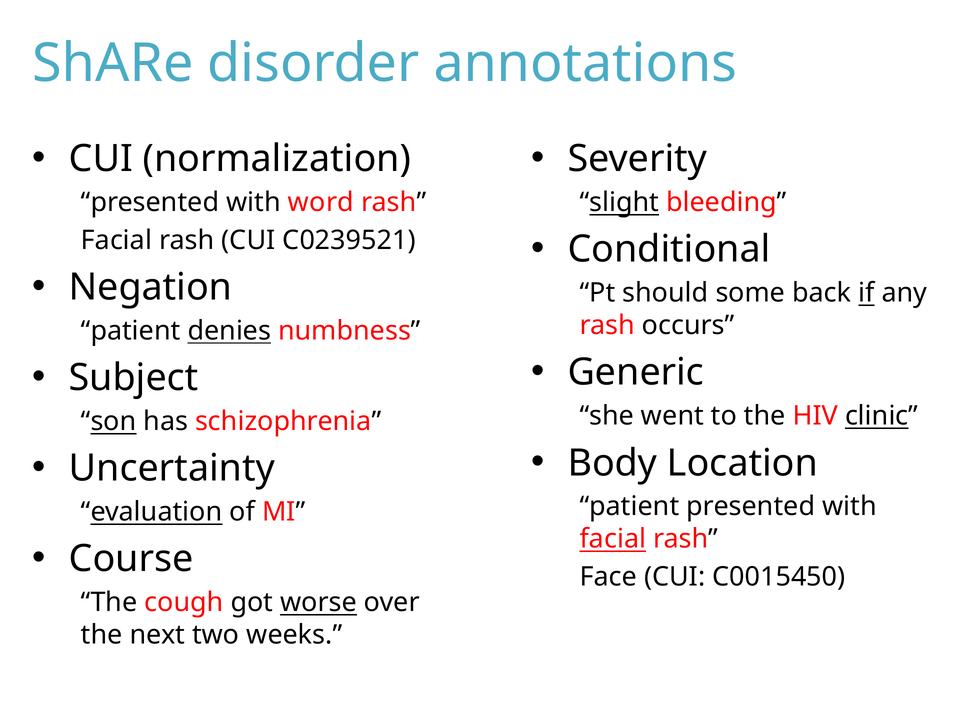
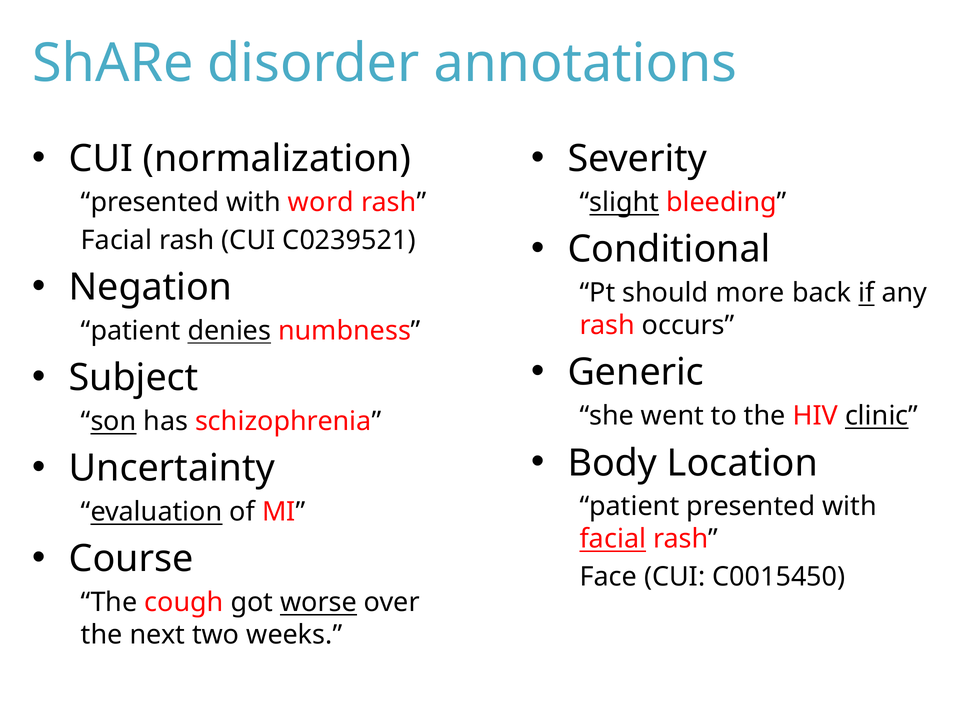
some: some -> more (750, 293)
